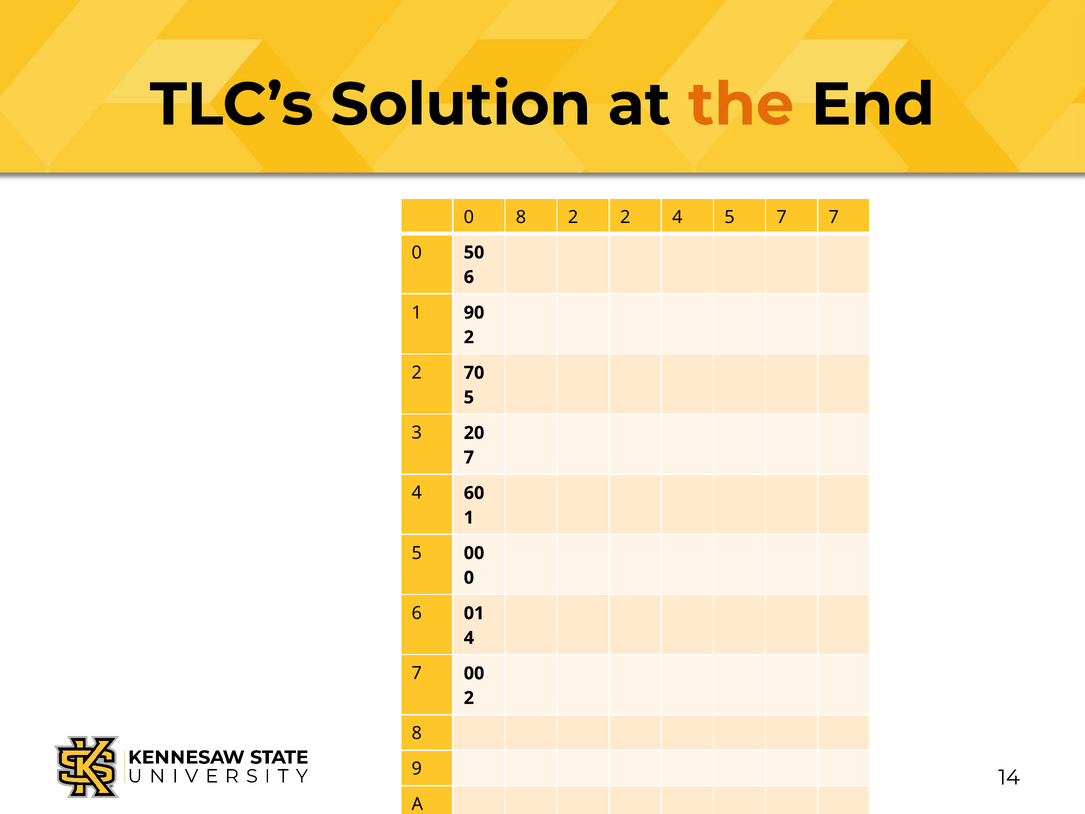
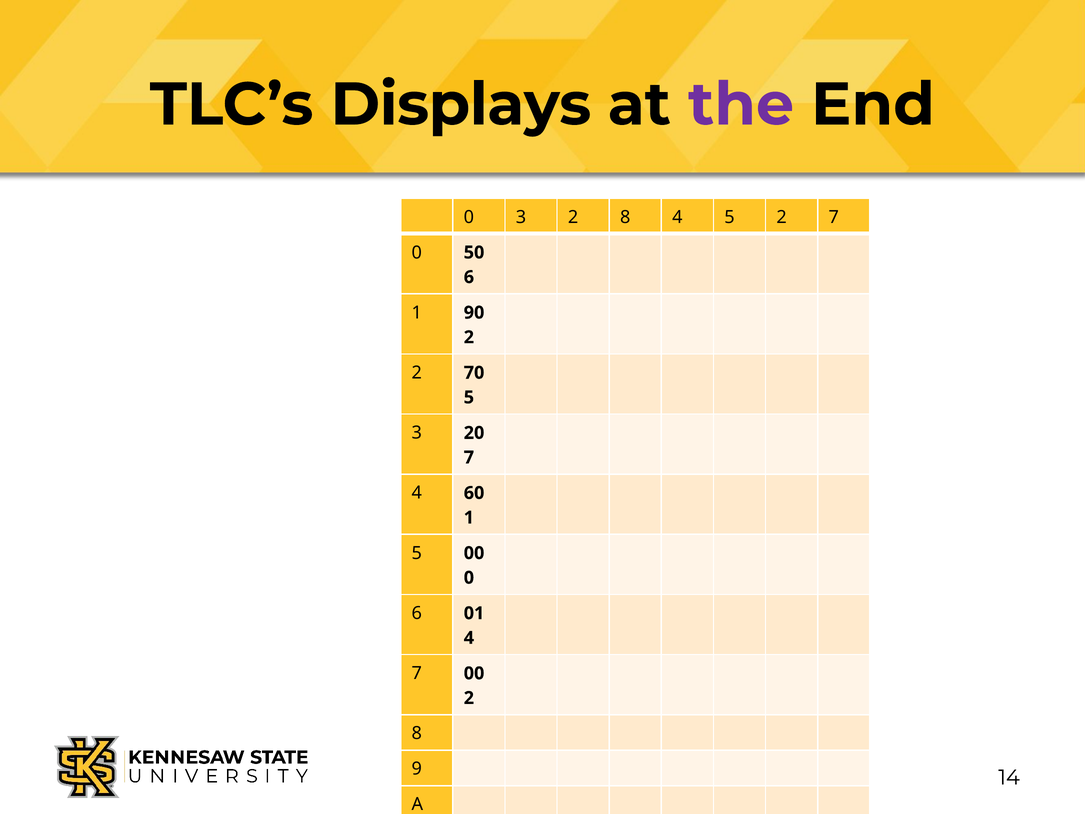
Solution: Solution -> Displays (461, 105)
the colour: orange -> purple (741, 105)
0 8: 8 -> 3 (521, 217)
2: 2 -> 8 (625, 217)
5 7: 7 -> 2 (782, 217)
